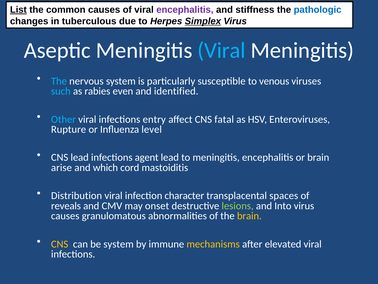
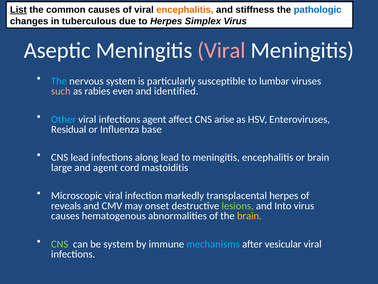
encephalitis colour: purple -> orange (185, 10)
Simplex underline: present -> none (203, 21)
Viral colour: light blue -> pink (222, 50)
venous: venous -> lumbar (274, 81)
such colour: light blue -> pink (61, 91)
infections entry: entry -> agent (154, 119)
fatal: fatal -> arise (224, 119)
Rupture: Rupture -> Residual (69, 129)
level: level -> base (152, 129)
agent: agent -> along (147, 157)
arise: arise -> large (62, 167)
and which: which -> agent (105, 167)
Distribution: Distribution -> Microscopic (77, 195)
character: character -> markedly (184, 195)
transplacental spaces: spaces -> herpes (284, 195)
granulomatous: granulomatous -> hematogenous (114, 216)
CNS colour: yellow -> light green (60, 244)
mechanisms colour: yellow -> light blue (213, 244)
elevated: elevated -> vesicular (283, 244)
